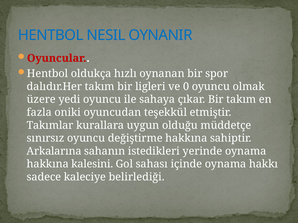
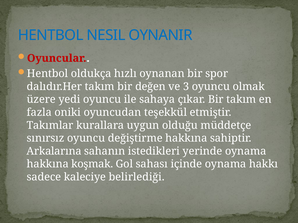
ligleri: ligleri -> değen (150, 87)
0: 0 -> 3 (186, 87)
kalesini: kalesini -> koşmak (92, 164)
